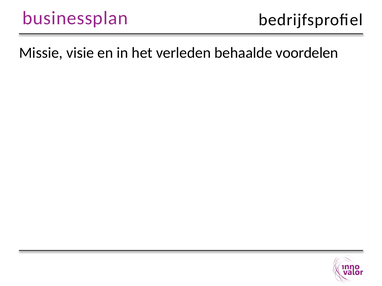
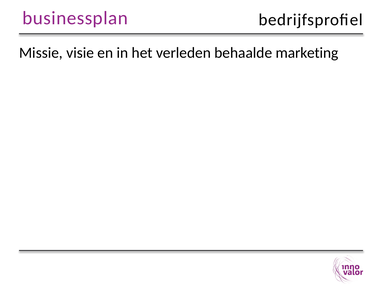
voordelen: voordelen -> marketing (307, 53)
